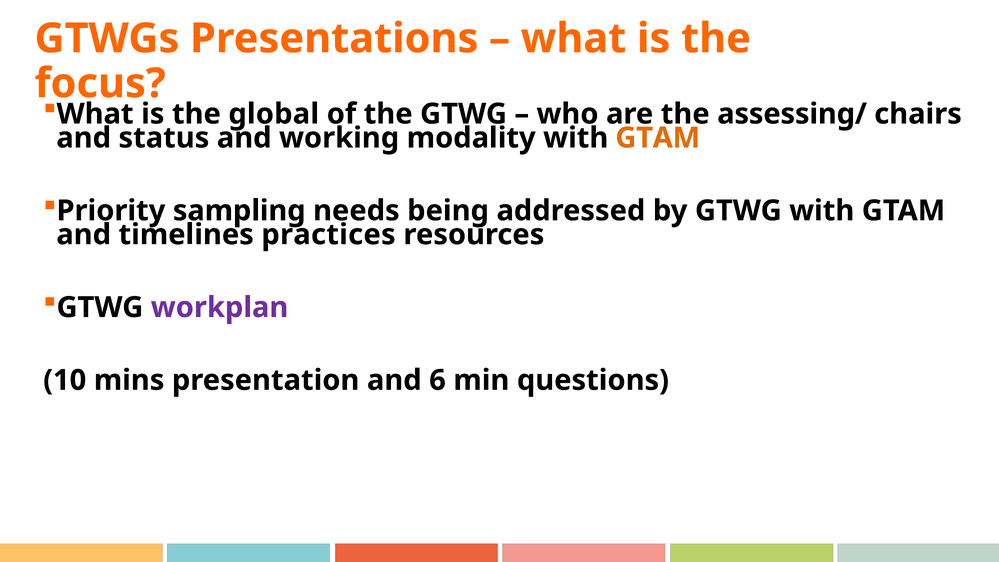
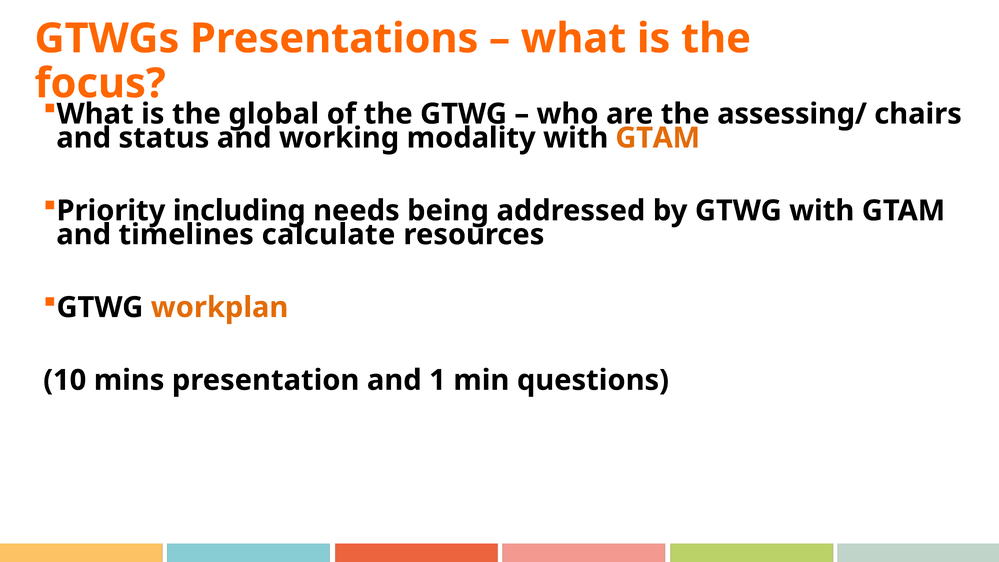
sampling: sampling -> including (239, 211)
practices: practices -> calculate (328, 235)
workplan colour: purple -> orange (220, 307)
6: 6 -> 1 (438, 380)
